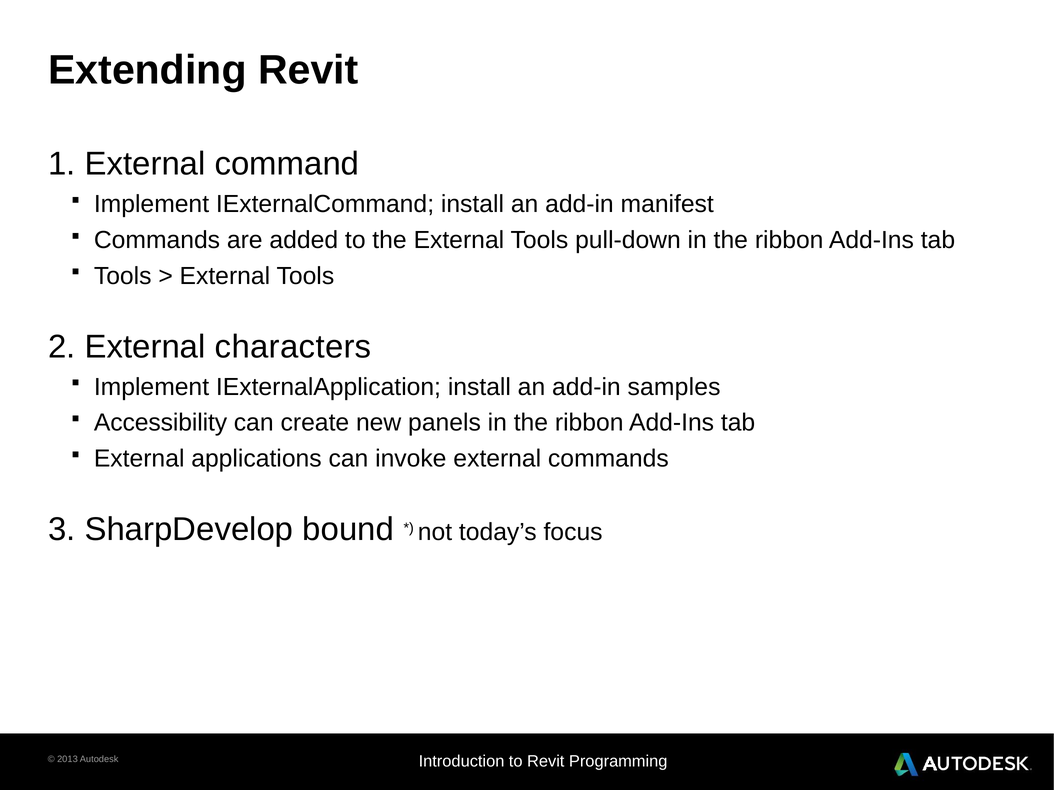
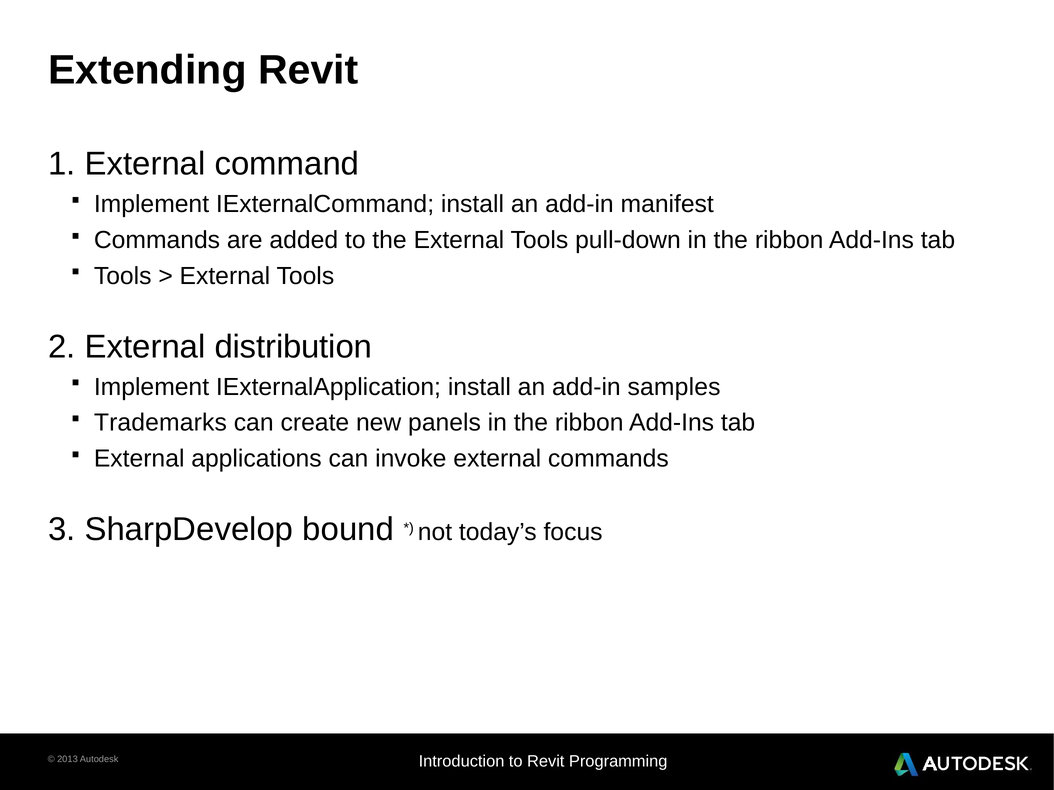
characters: characters -> distribution (293, 347)
Accessibility: Accessibility -> Trademarks (160, 423)
